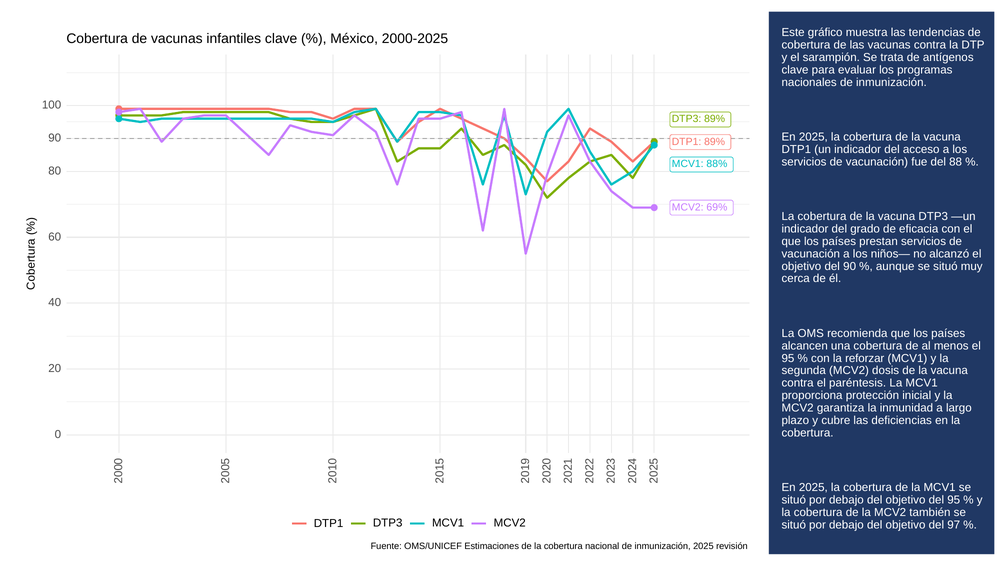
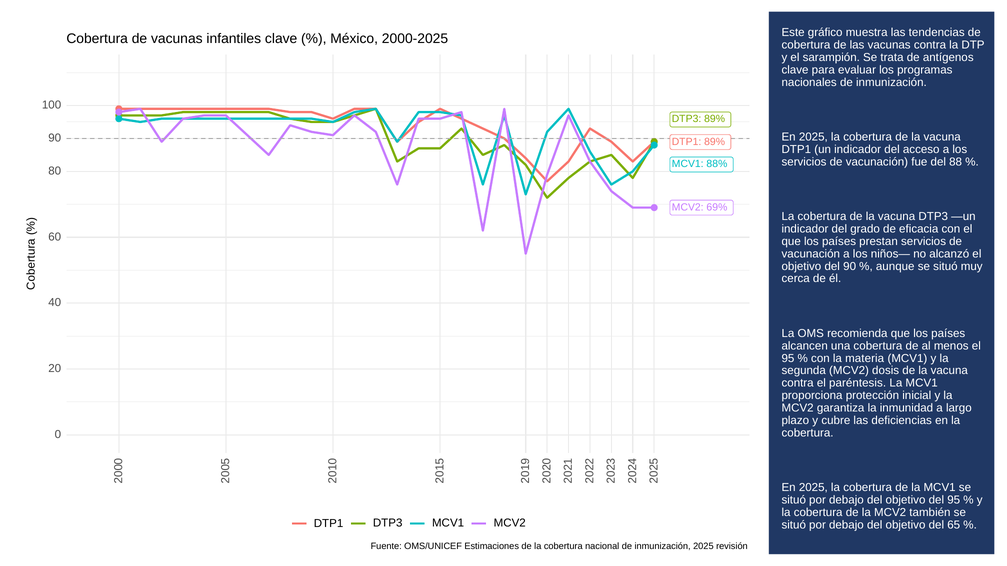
reforzar: reforzar -> materia (865, 358)
97: 97 -> 65 (954, 525)
